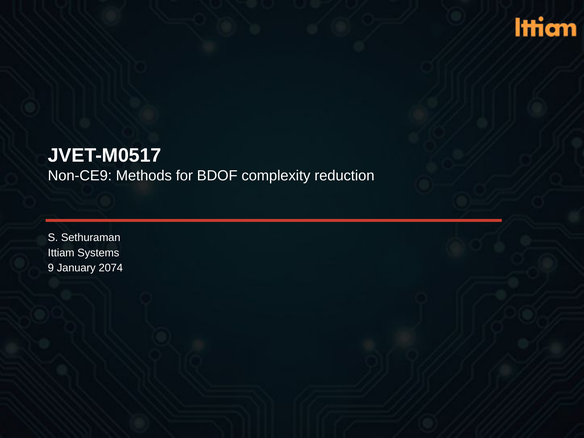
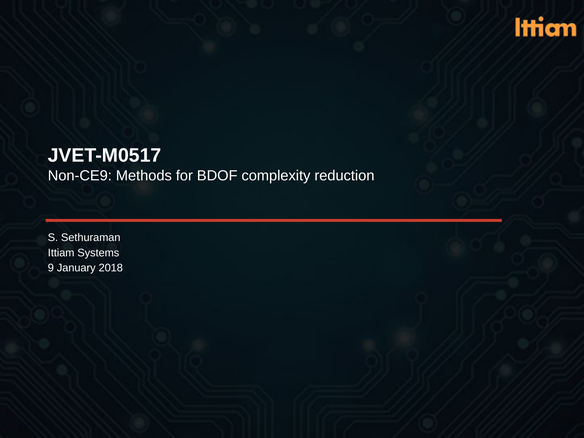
2074: 2074 -> 2018 (111, 268)
